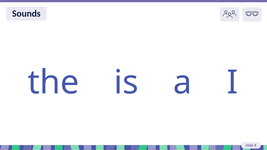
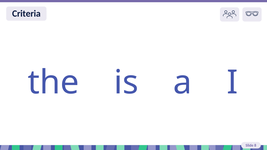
Sounds: Sounds -> Criteria (26, 14)
